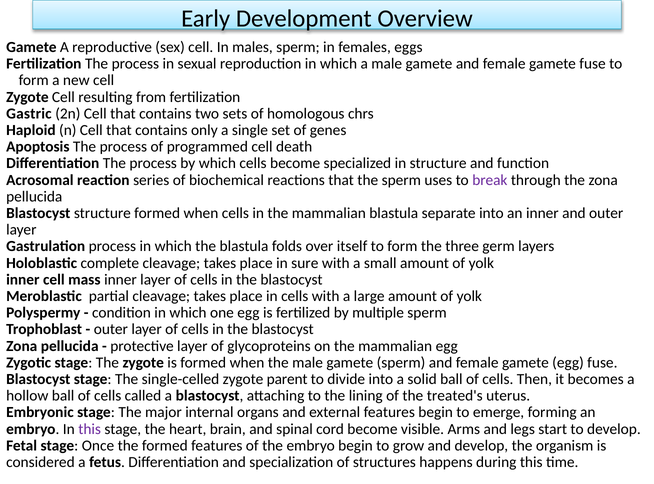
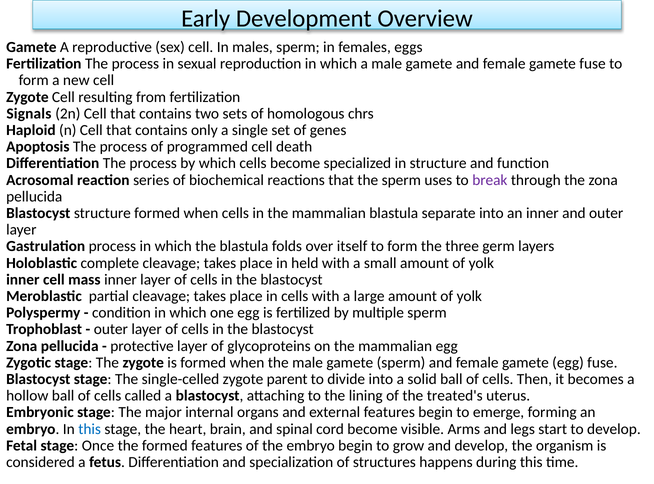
Gastric: Gastric -> Signals (29, 114)
sure: sure -> held (305, 263)
this colour: purple -> blue (90, 429)
